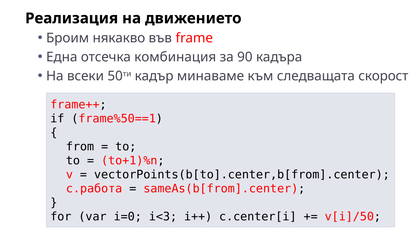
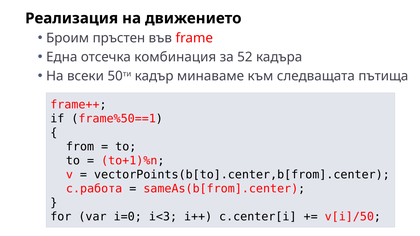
някакво: някакво -> пръстен (119, 38)
90: 90 -> 52 (245, 57)
скорост: скорост -> пътища (383, 76)
